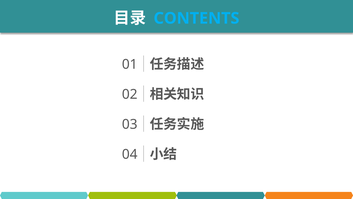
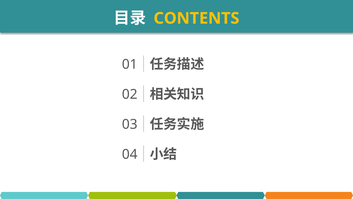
CONTENTS colour: light blue -> yellow (196, 18)
